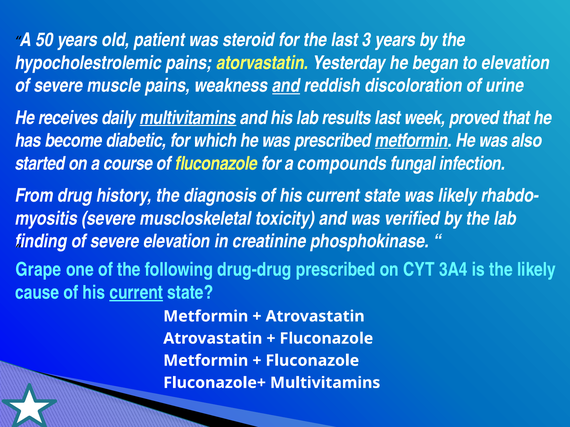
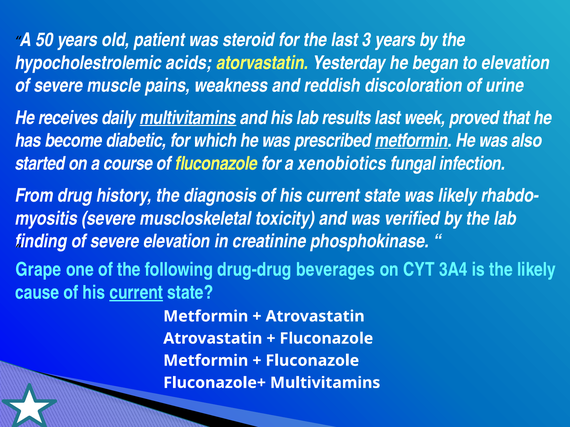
hypocholestrolemic pains: pains -> acids (189, 63)
and underline: present -> none (286, 86)
compounds: compounds -> xenobiotics (342, 164)
drug-drug prescribed: prescribed -> beverages (336, 270)
